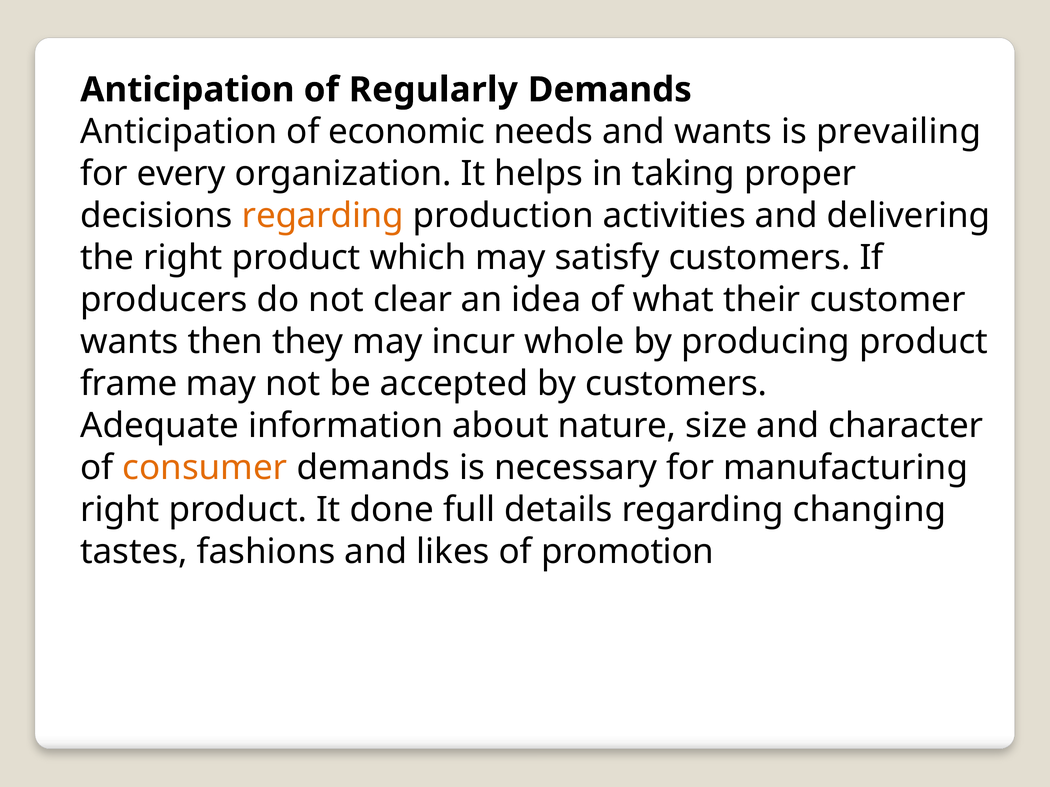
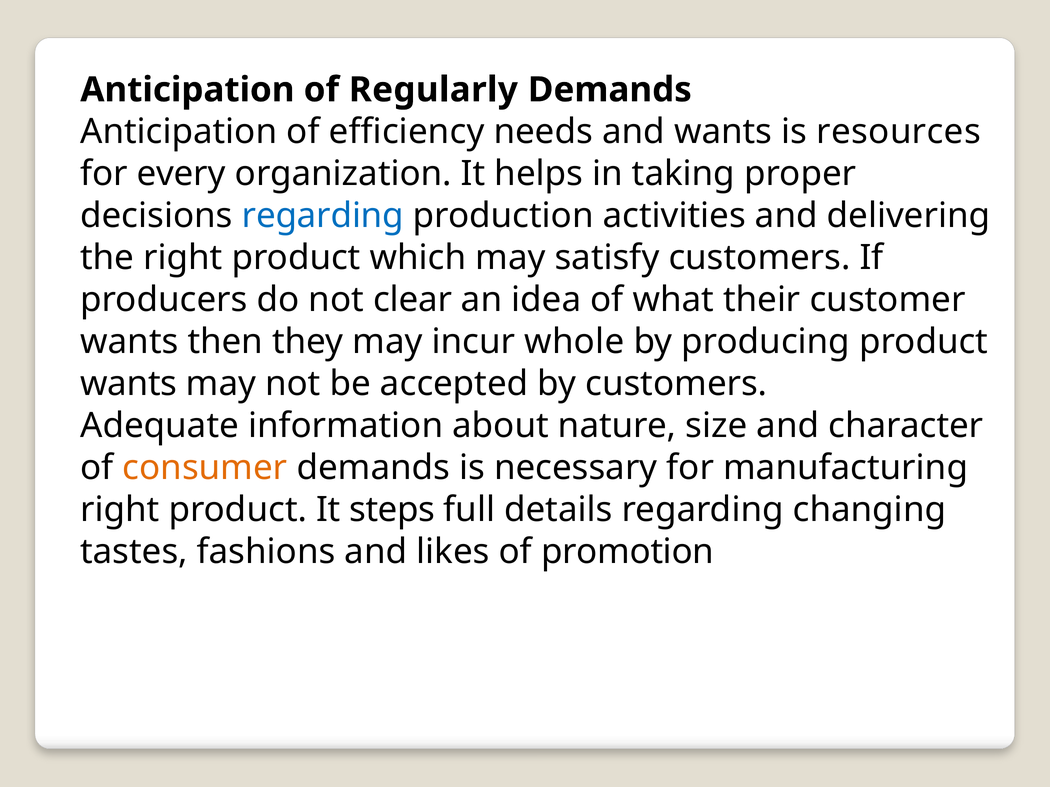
economic: economic -> efficiency (407, 132)
prevailing: prevailing -> resources (899, 132)
regarding colour: orange -> blue (323, 216)
frame: frame -> wants (129, 384)
done: done -> steps (392, 510)
